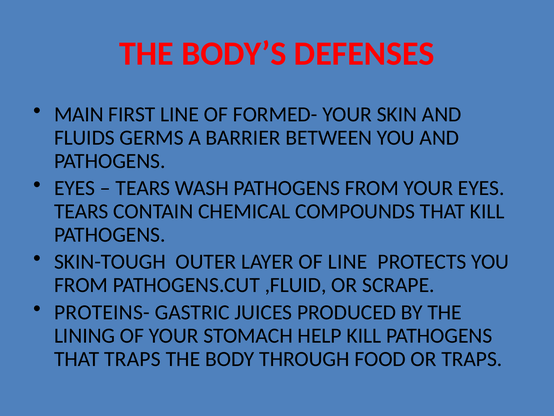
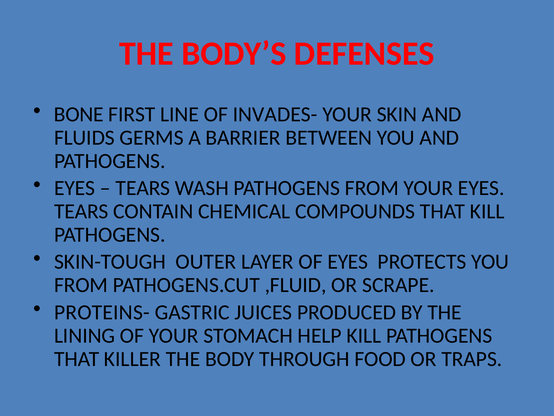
MAIN: MAIN -> BONE (79, 114)
FORMED-: FORMED- -> INVADES- (275, 114)
OF LINE: LINE -> EYES (348, 262)
THAT TRAPS: TRAPS -> KILLER (132, 359)
